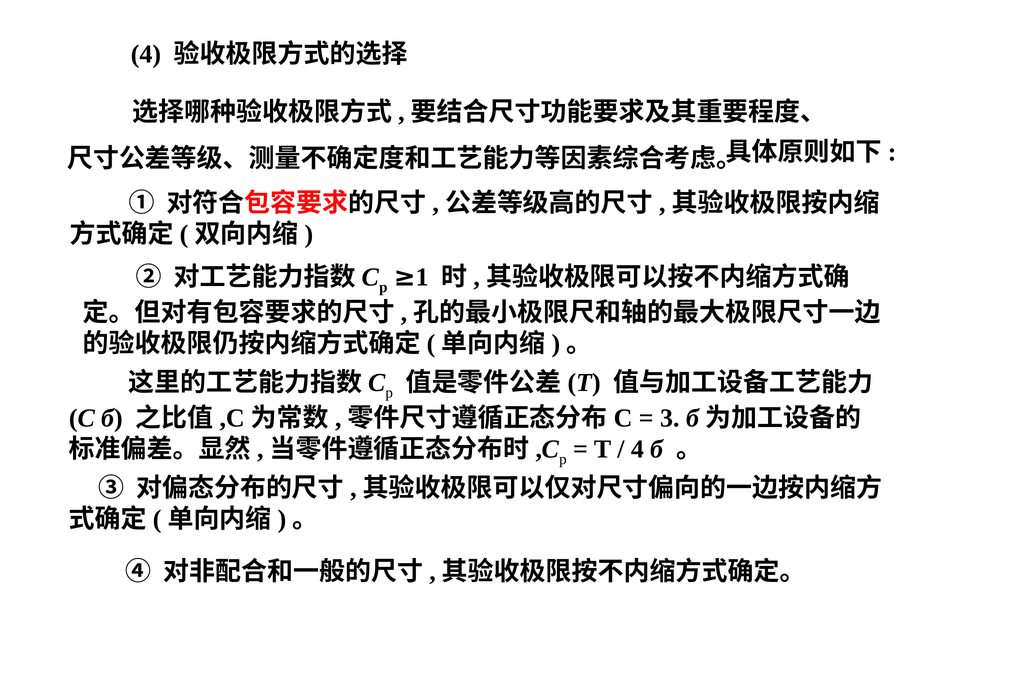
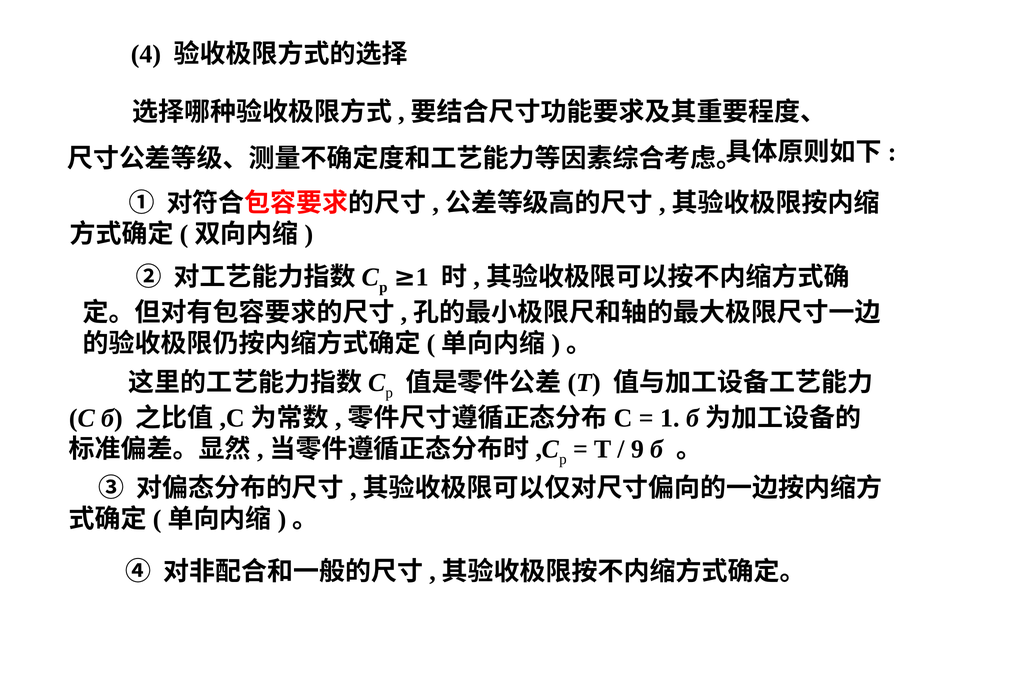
3: 3 -> 1 (670, 418)
4: 4 -> 9 (637, 449)
